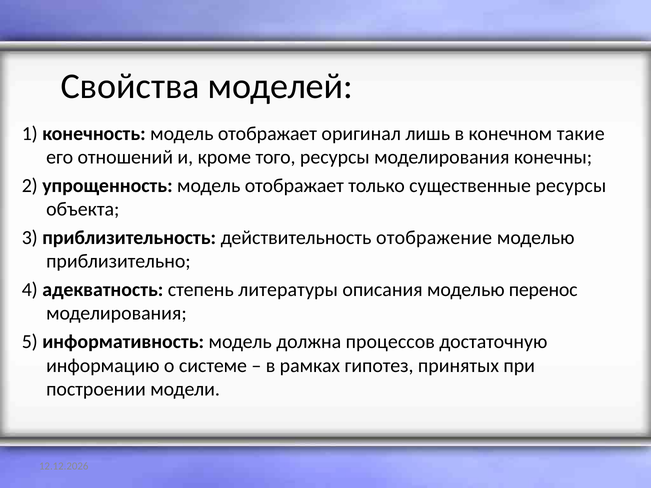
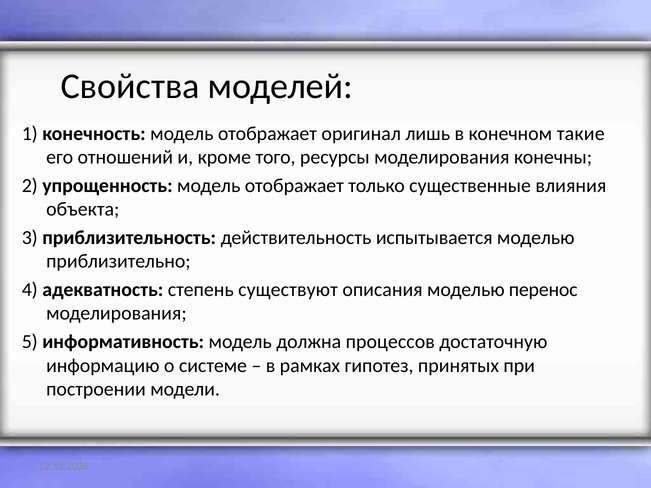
существенные ресурсы: ресурсы -> влияния (571, 186)
отображение: отображение -> испытывается (434, 238)
литературы: литературы -> существуют (288, 290)
